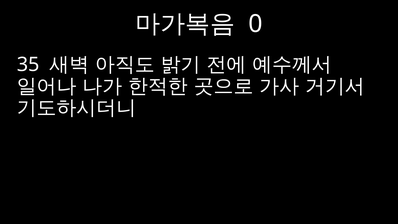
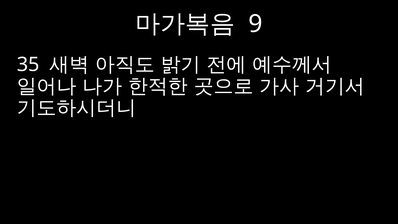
0: 0 -> 9 (255, 24)
